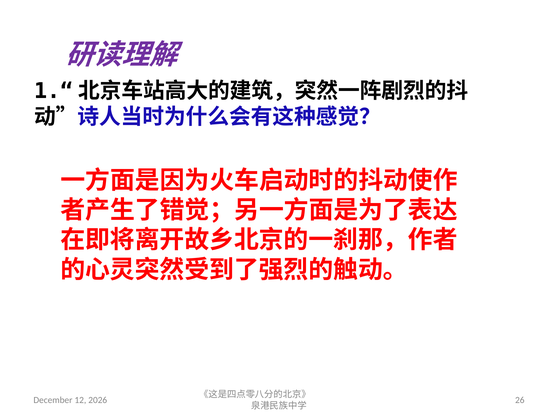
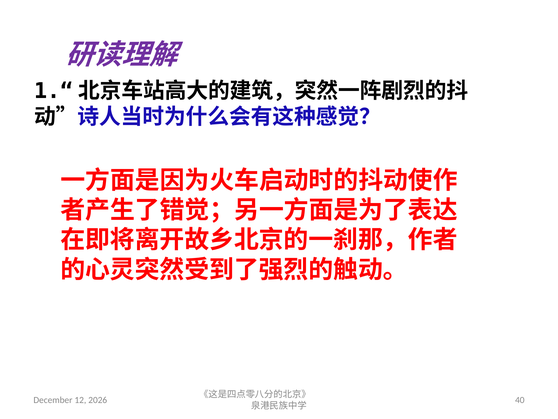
26: 26 -> 40 (520, 400)
